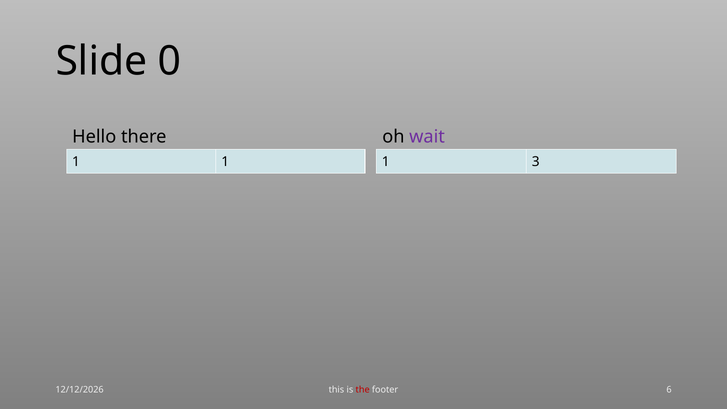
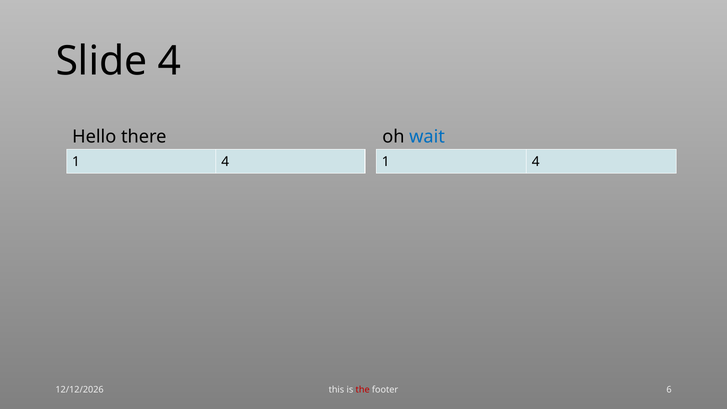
Slide 0: 0 -> 4 (170, 61)
wait colour: purple -> blue (427, 137)
1: 1 -> 4 (225, 162)
3: 3 -> 4 (536, 162)
